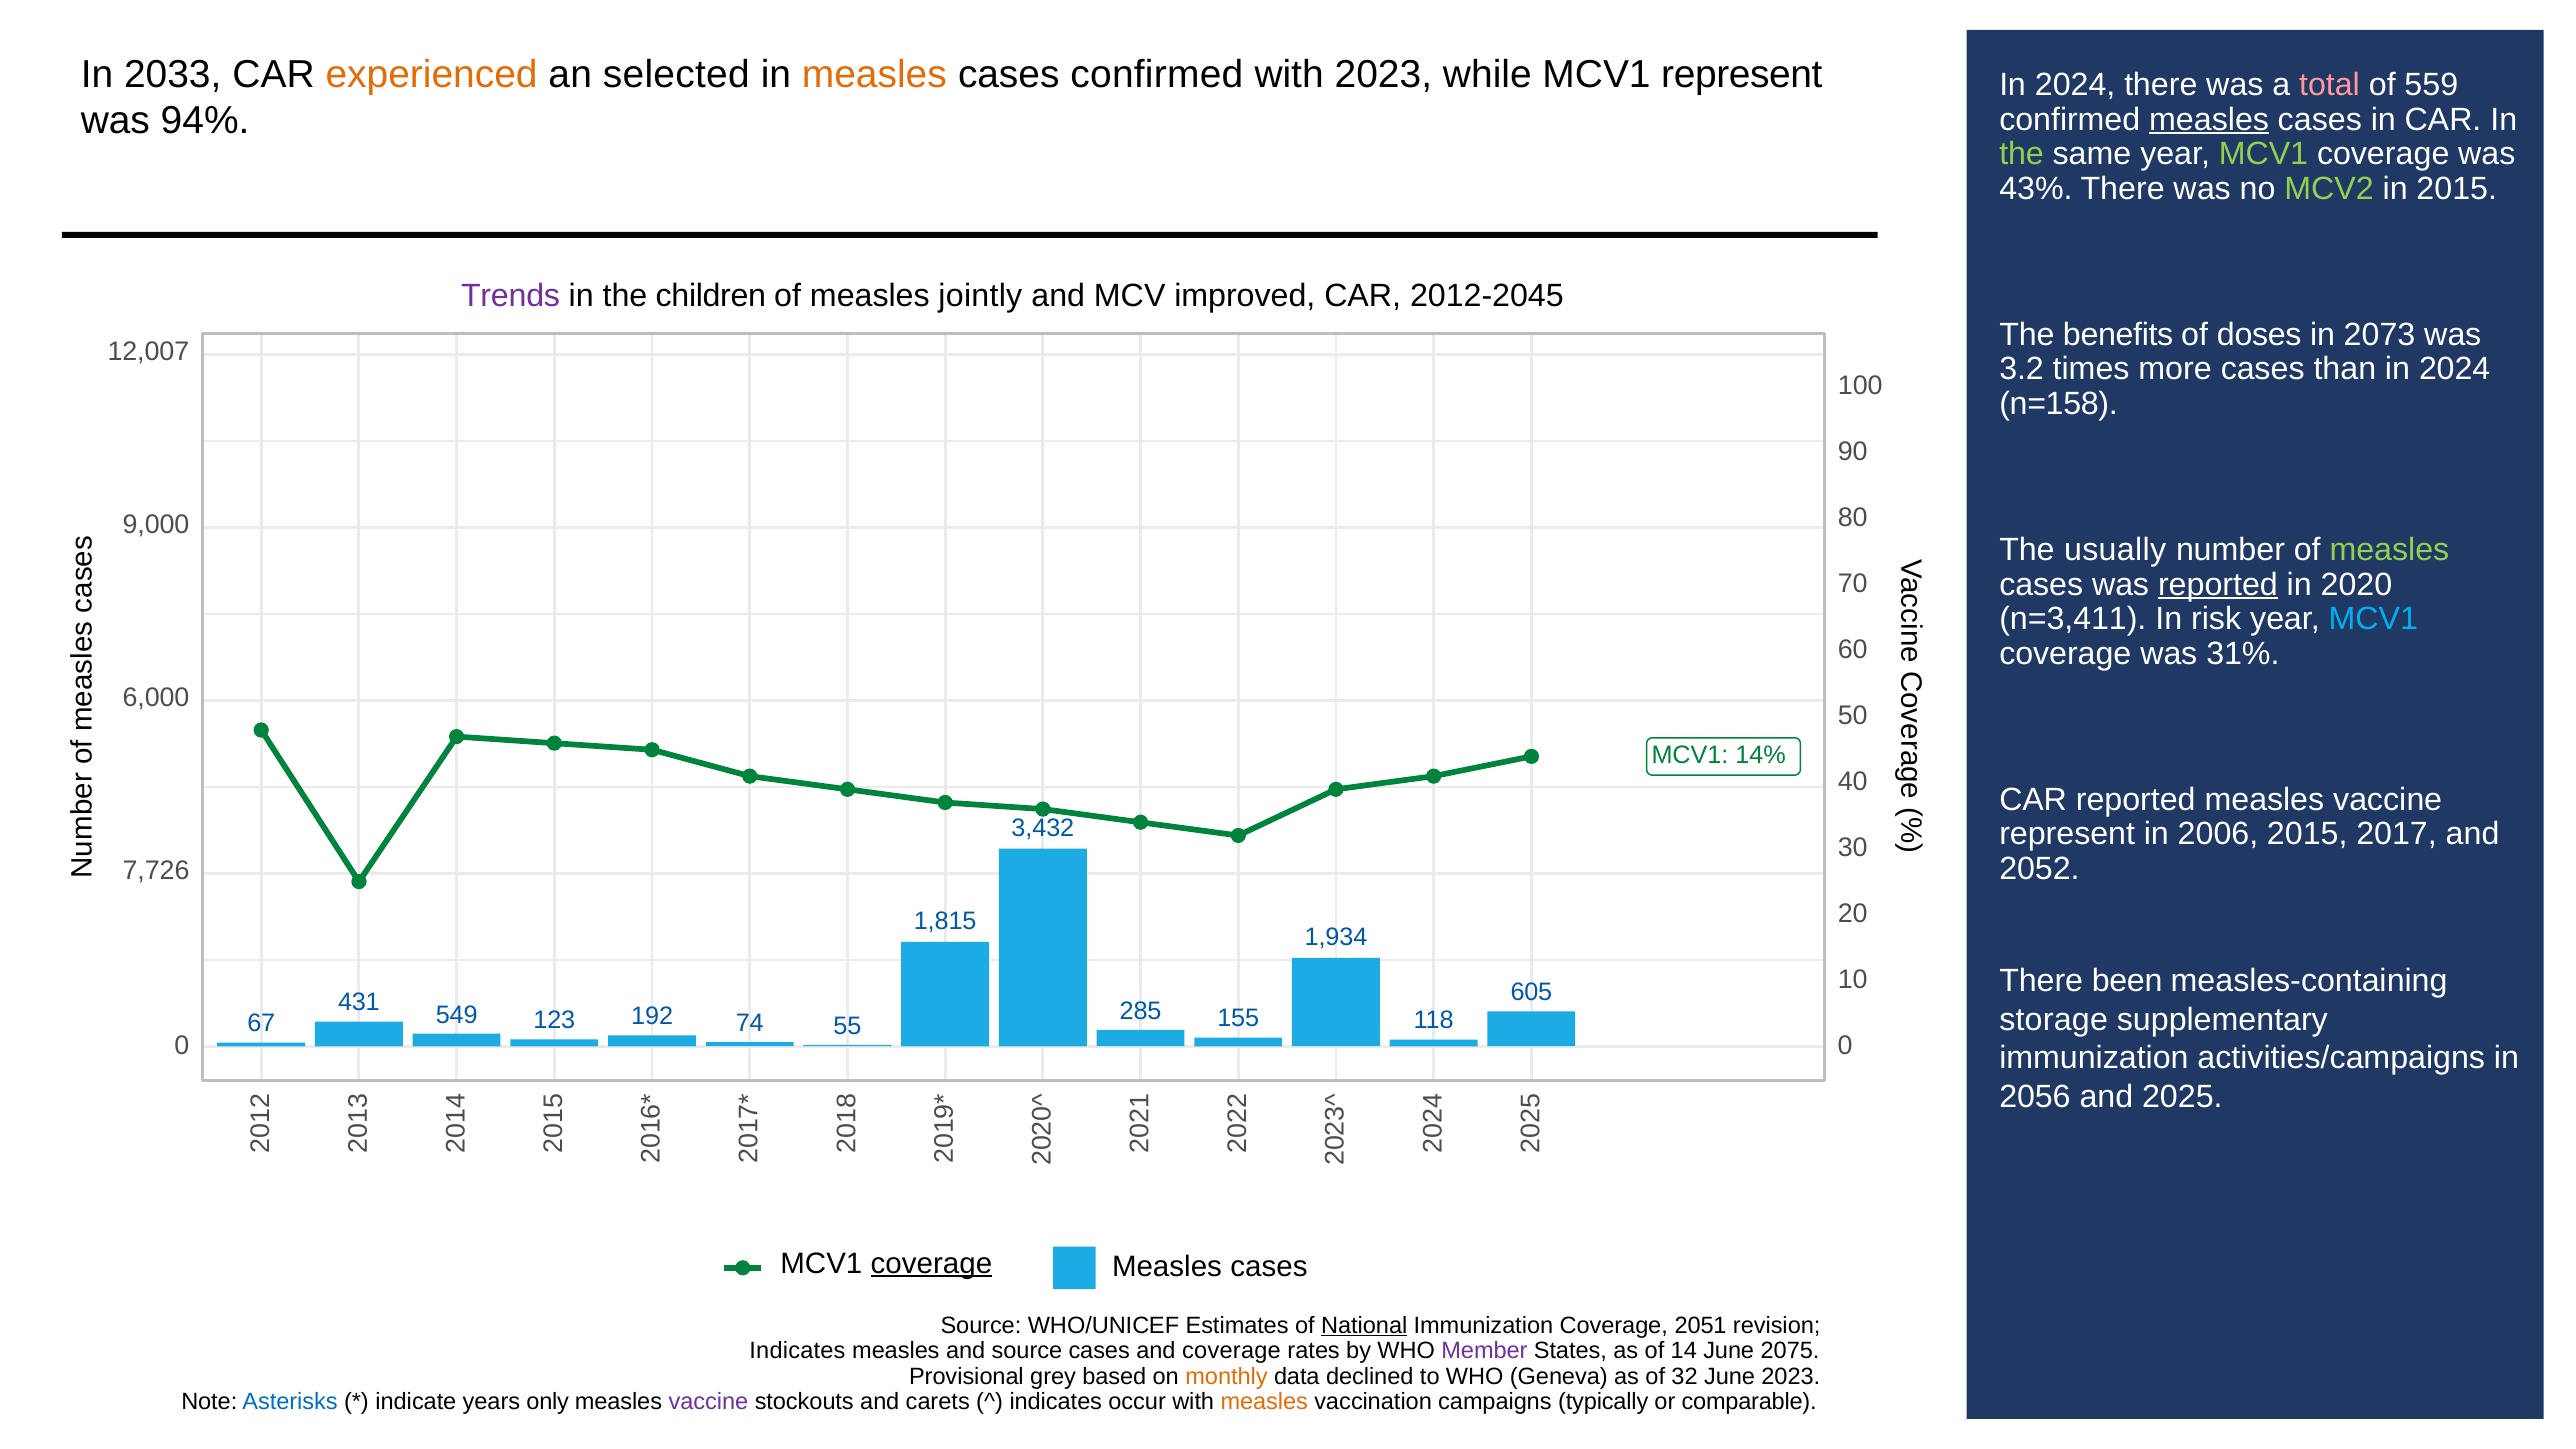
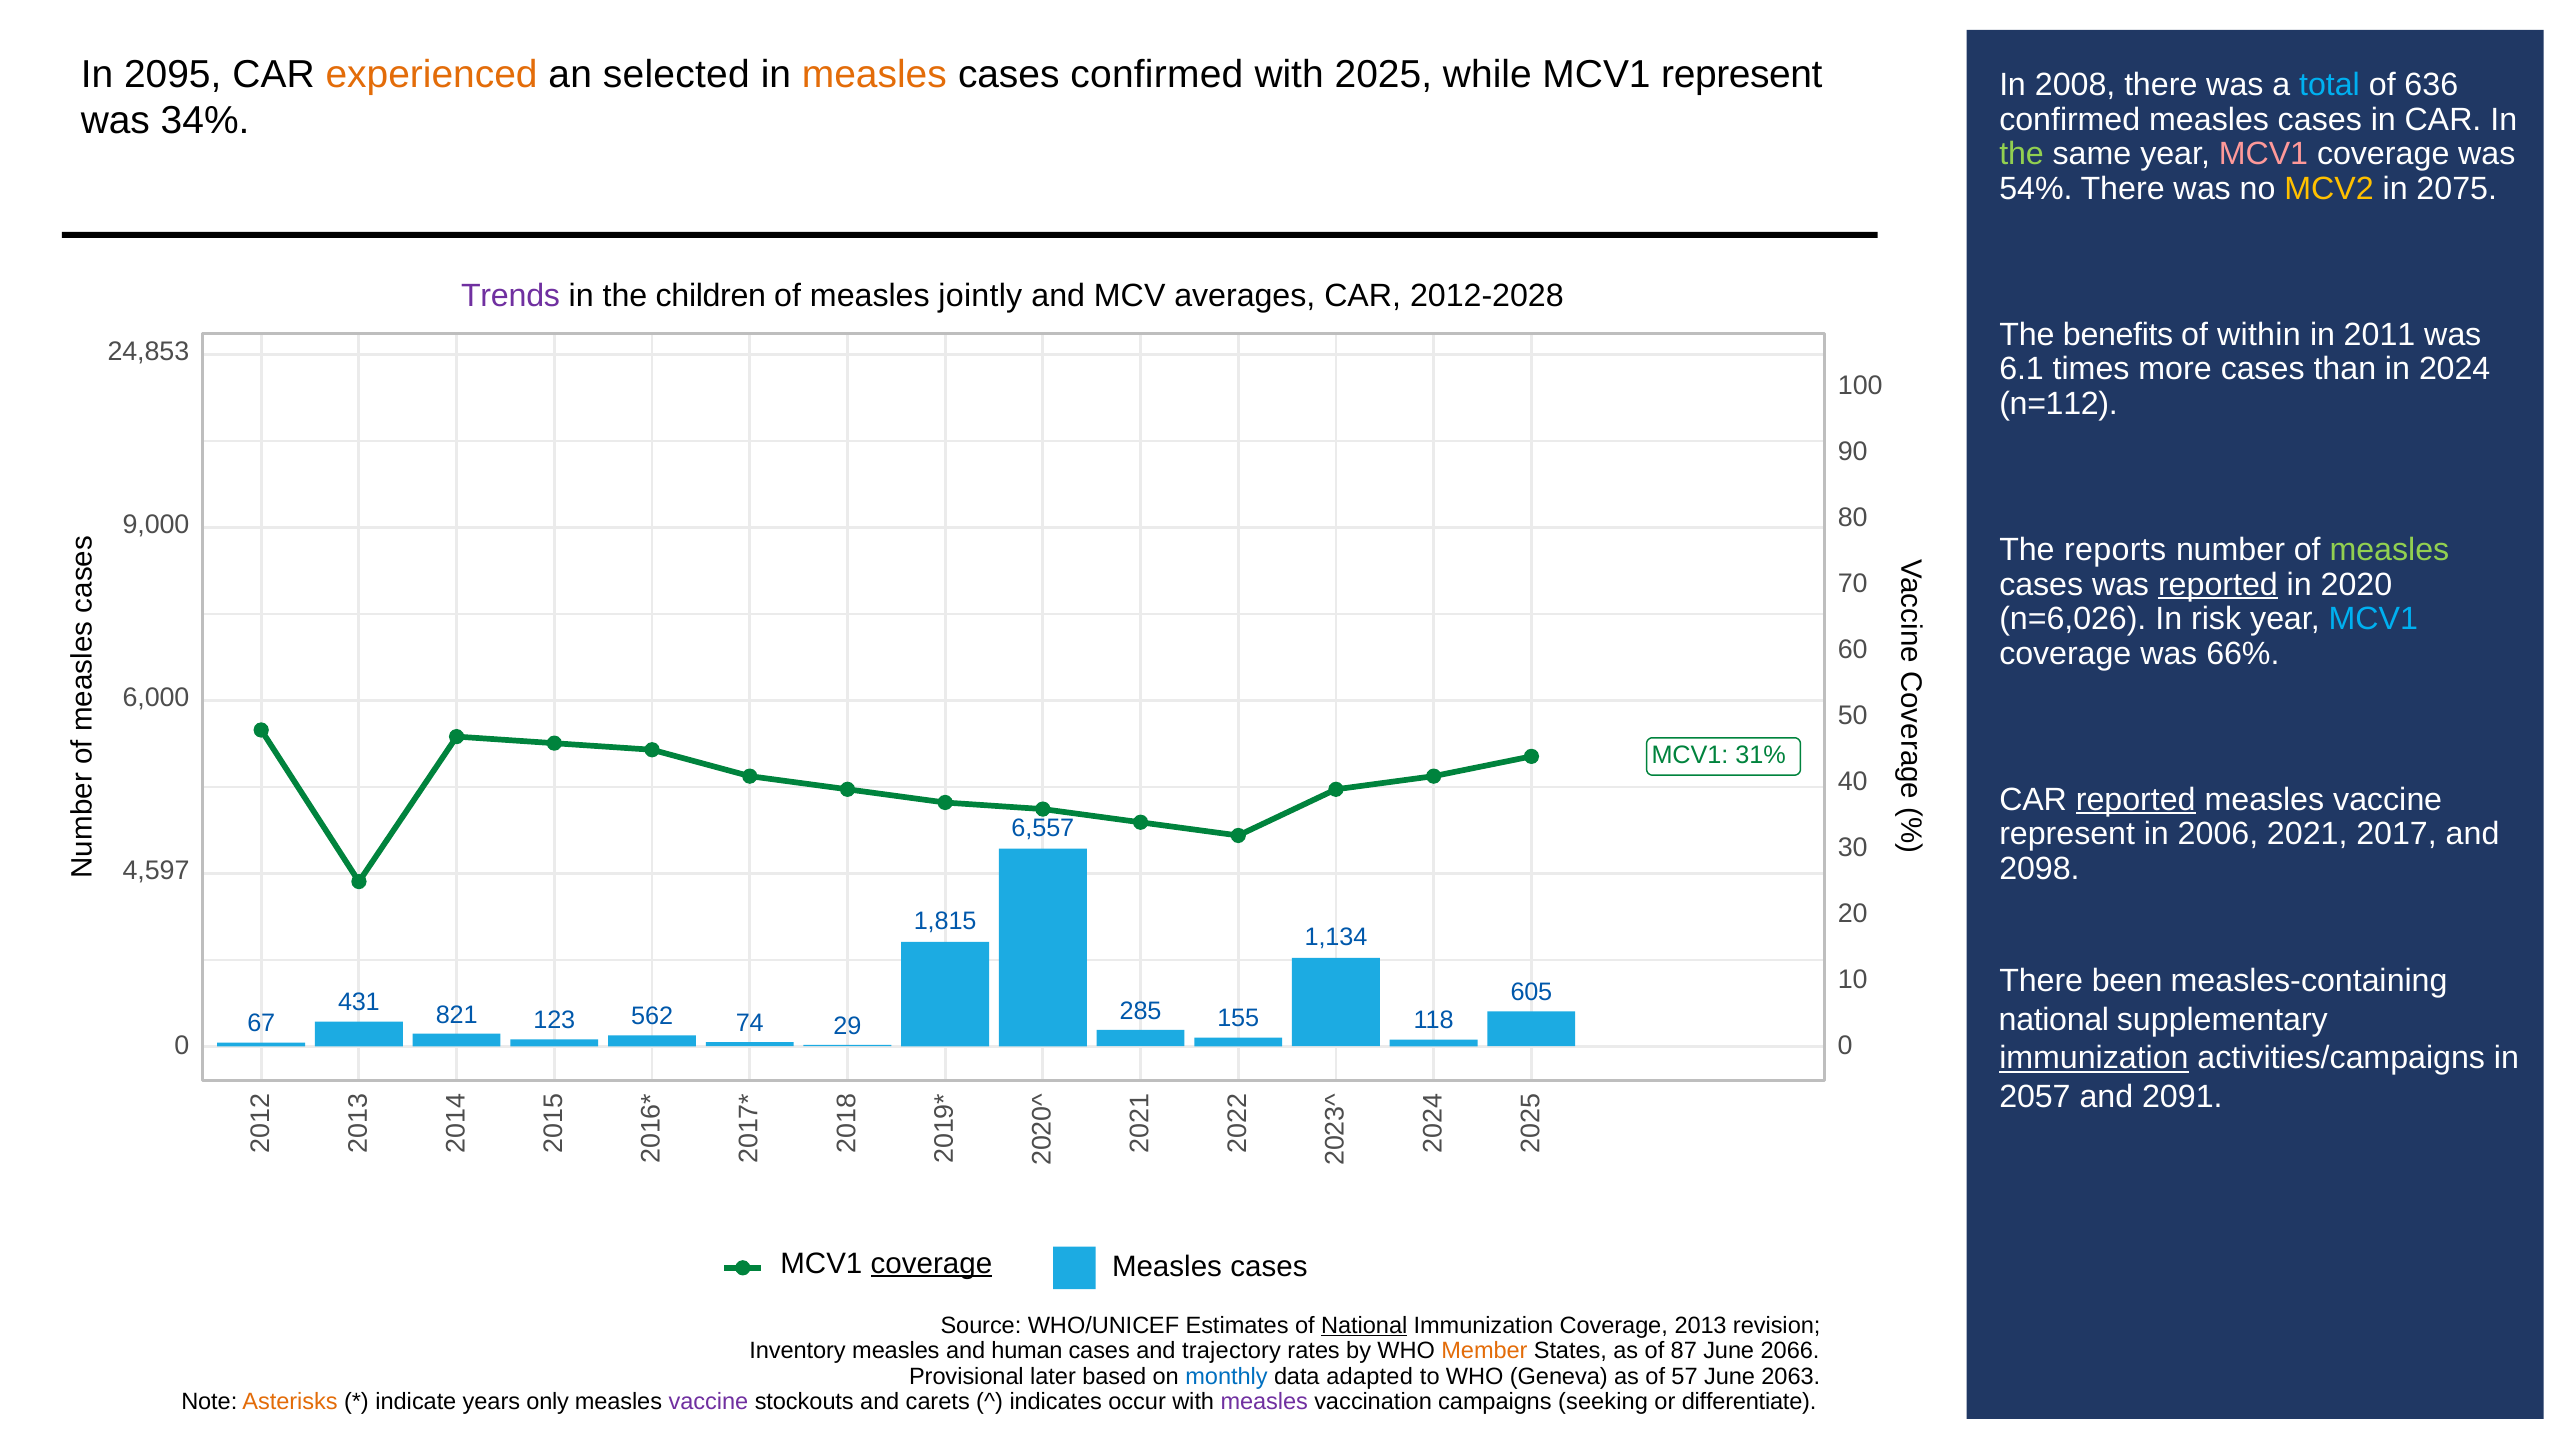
2033: 2033 -> 2095 (173, 74)
with 2023: 2023 -> 2025 (1383, 74)
2024: 2024 -> 2008 (2075, 85)
total colour: pink -> light blue (2329, 85)
559: 559 -> 636 (2431, 85)
94%: 94% -> 34% (205, 121)
measles underline: present -> none (2209, 119)
MCV1 colour: light green -> pink (2263, 154)
43%: 43% -> 54% (2036, 189)
MCV2 colour: light green -> yellow (2329, 189)
in 2015: 2015 -> 2075 (2457, 189)
improved: improved -> averages (1245, 296)
2012-2045: 2012-2045 -> 2012-2028 (1487, 296)
doses: doses -> within (2259, 335)
2073: 2073 -> 2011 (2380, 335)
12,007: 12,007 -> 24,853 (148, 352)
3.2: 3.2 -> 6.1 (2022, 369)
n=158: n=158 -> n=112 (2059, 404)
usually: usually -> reports (2115, 550)
n=3,411: n=3,411 -> n=6,026 (2073, 619)
31%: 31% -> 66% (2243, 654)
14%: 14% -> 31% (1761, 755)
reported underline: none -> present (2136, 800)
3,432: 3,432 -> 6,557 (1043, 828)
2006 2015: 2015 -> 2021 (2307, 834)
2052: 2052 -> 2098 (2039, 869)
7,726: 7,726 -> 4,597 (156, 871)
1,934: 1,934 -> 1,134 (1336, 937)
549: 549 -> 821 (457, 1015)
192: 192 -> 562 (652, 1016)
55: 55 -> 29 (847, 1026)
storage: storage -> national (2054, 1020)
immunization underline: none -> present (2094, 1058)
2056: 2056 -> 2057 (2035, 1097)
and 2025: 2025 -> 2091 (2182, 1097)
2051: 2051 -> 2013 (1701, 1326)
Indicates: Indicates -> Inventory (798, 1351)
and source: source -> human (1027, 1351)
and coverage: coverage -> trajectory (1232, 1351)
Member colour: purple -> orange (1484, 1351)
14: 14 -> 87 (1684, 1351)
2075: 2075 -> 2066 (1790, 1351)
grey: grey -> later (1053, 1376)
monthly colour: orange -> blue (1226, 1376)
declined: declined -> adapted (1370, 1376)
32: 32 -> 57 (1685, 1376)
June 2023: 2023 -> 2063 (1791, 1376)
Asterisks colour: blue -> orange (290, 1402)
measles colour: orange -> purple (1264, 1402)
typically: typically -> seeking (1603, 1402)
comparable: comparable -> differentiate (1749, 1402)
